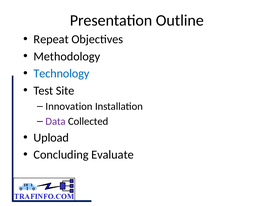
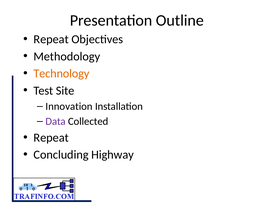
Technology colour: blue -> orange (61, 73)
Upload: Upload -> Repeat (51, 137)
Evaluate: Evaluate -> Highway (113, 154)
